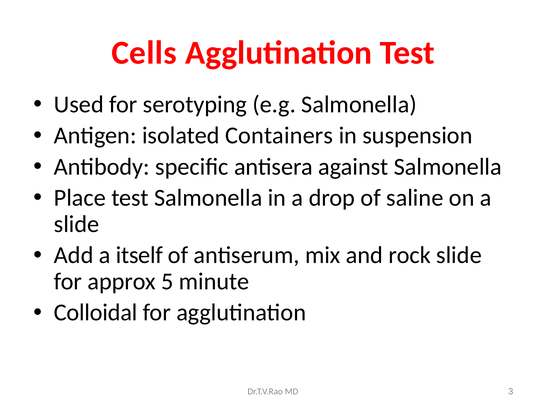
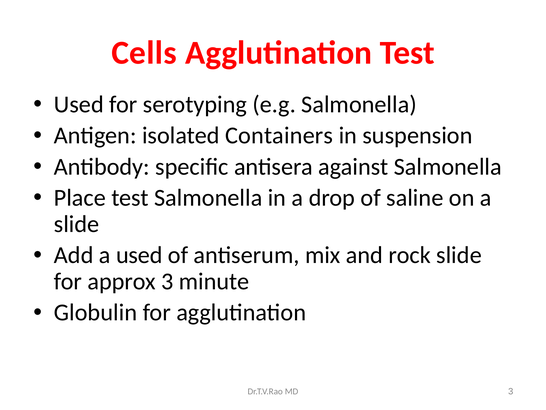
a itself: itself -> used (139, 255)
approx 5: 5 -> 3 (167, 281)
Colloidal: Colloidal -> Globulin (96, 312)
